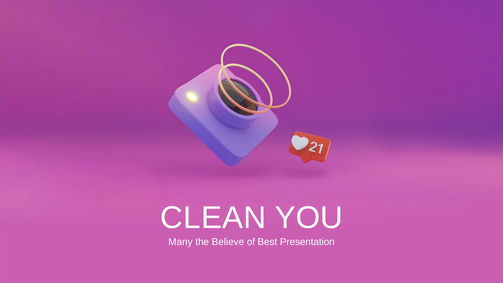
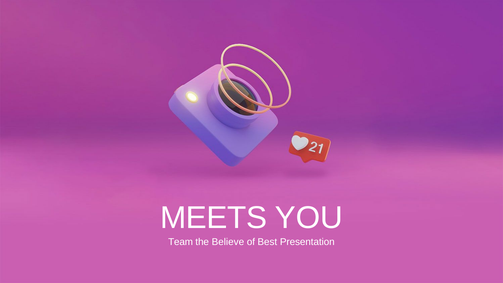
CLEAN: CLEAN -> MEETS (214, 218)
Many: Many -> Team (181, 242)
